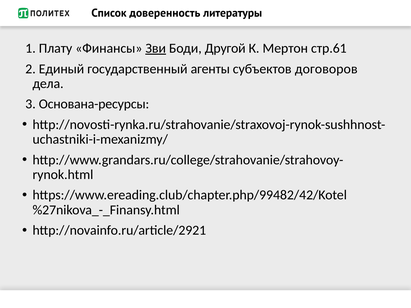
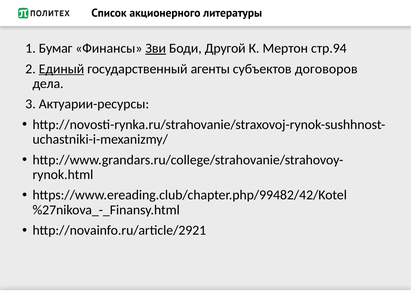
доверенность: доверенность -> акционерного (165, 13)
Плату: Плату -> Бумаг (56, 48)
стр.61: стр.61 -> стр.94 (329, 48)
Единый underline: none -> present (62, 69)
Основана-ресурсы: Основана-ресурсы -> Актуарии-ресурсы (94, 104)
